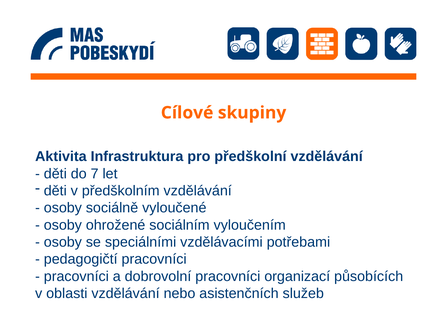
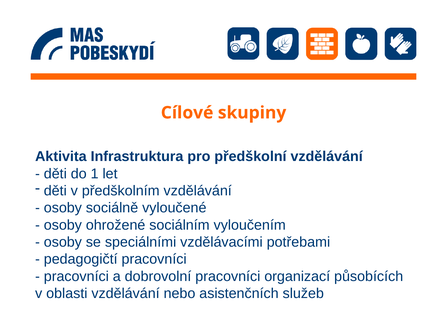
7: 7 -> 1 (95, 174)
